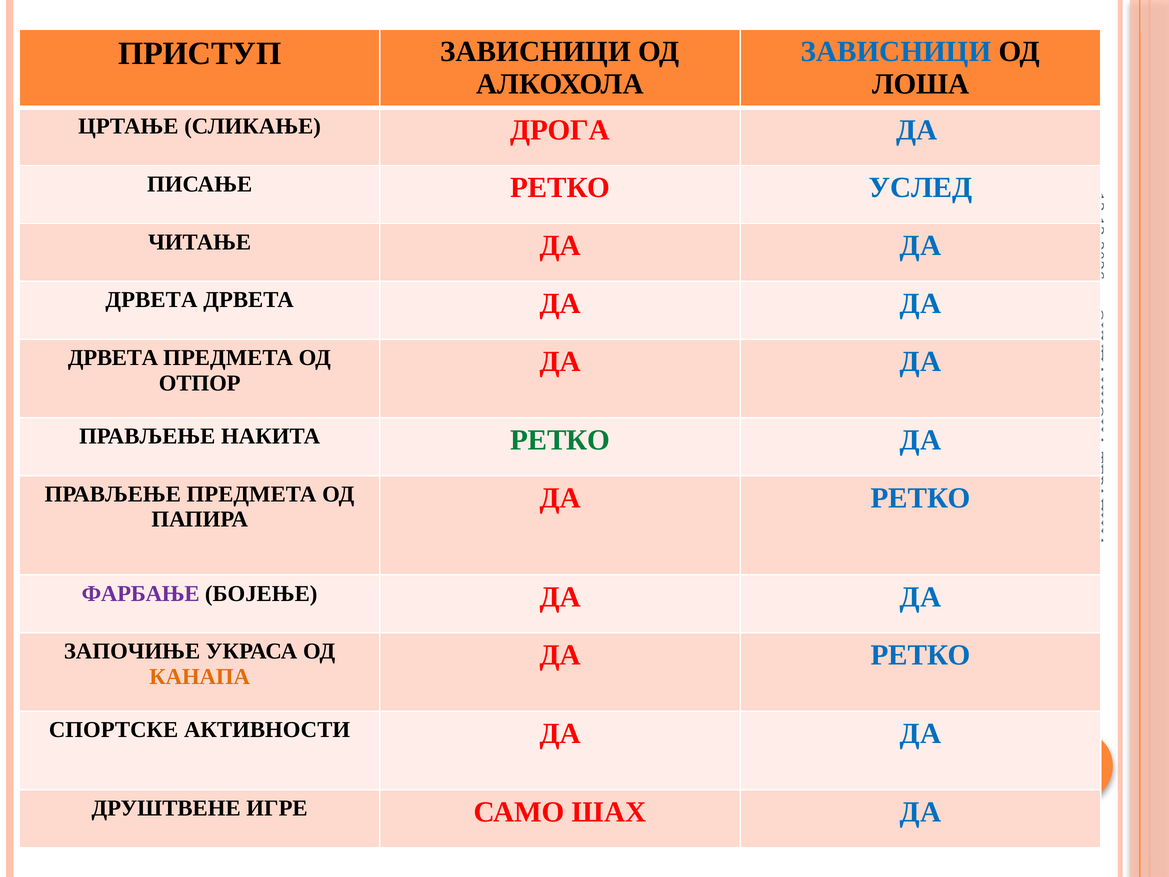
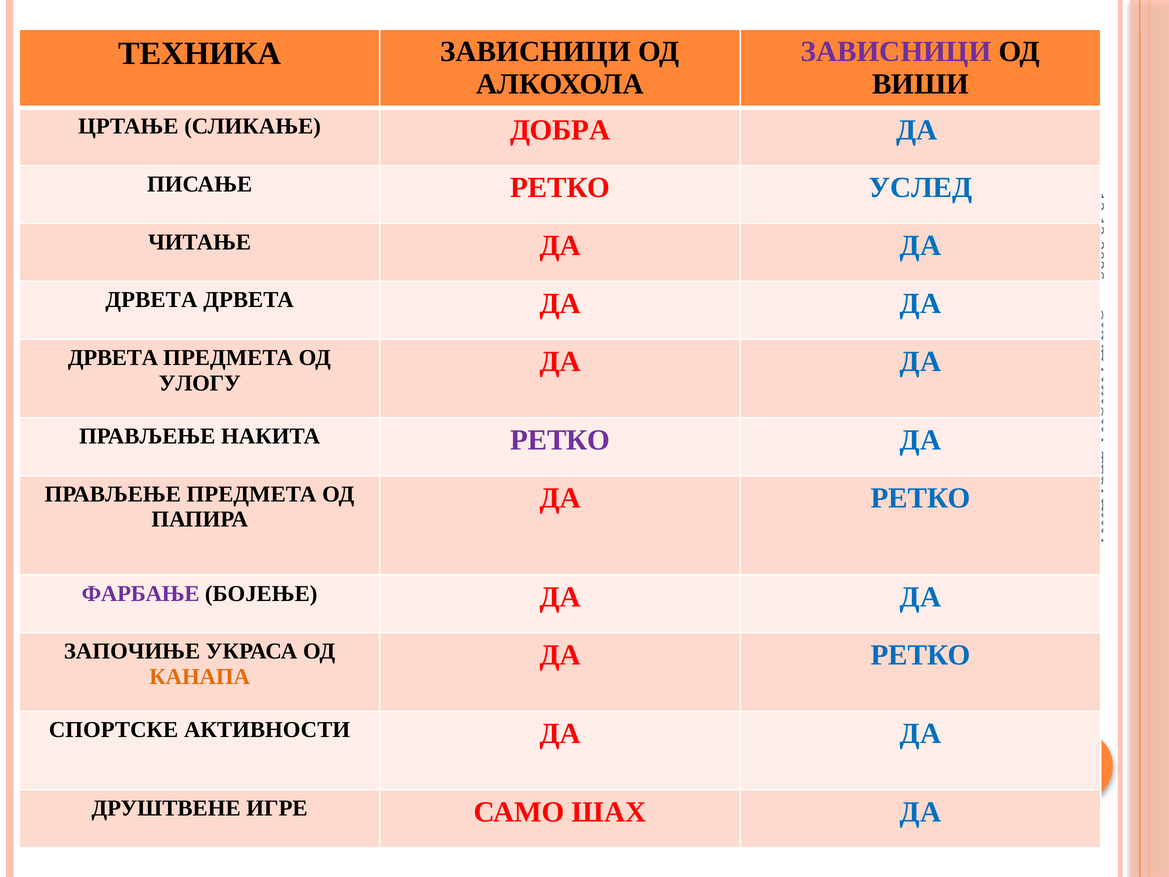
ЗАВИСНИЦИ colour: blue -> purple (896, 52)
ПРИСТУП: ПРИСТУП -> ТЕХНИКА (200, 53)
ЛОША: ЛОША -> ВИШИ (920, 84)
ДРОГА: ДРОГА -> ДОБРА (560, 130)
ОТПОР: ОТПОР -> УЛОГУ (200, 383)
РЕТКО colour: green -> purple (560, 440)
